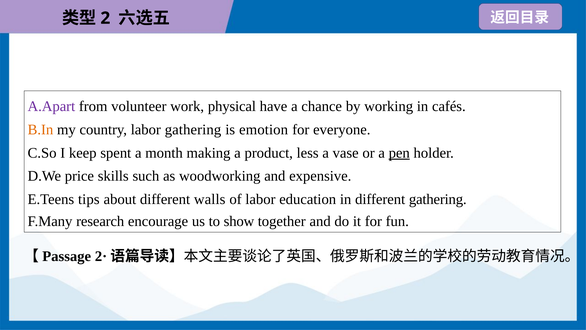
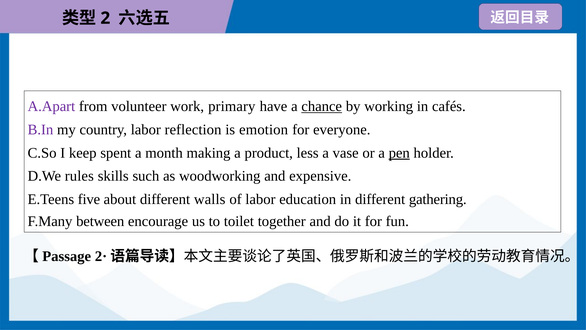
physical: physical -> primary (232, 106)
chance underline: none -> present (322, 106)
B.In colour: orange -> purple (40, 129)
labor gathering: gathering -> reflection (193, 129)
price: price -> rules (79, 176)
tips: tips -> five (89, 199)
research: research -> between (100, 221)
show: show -> toilet (239, 221)
